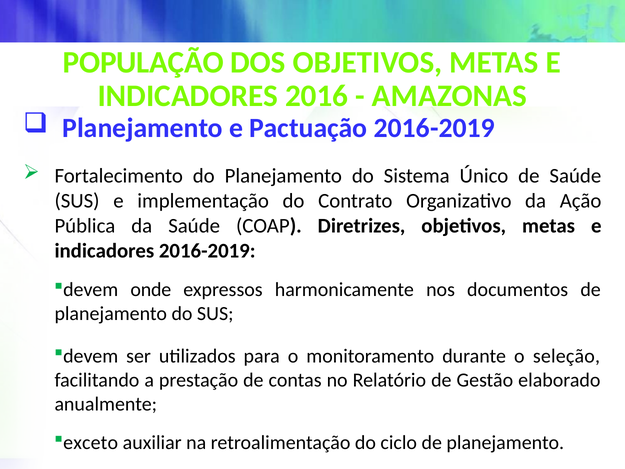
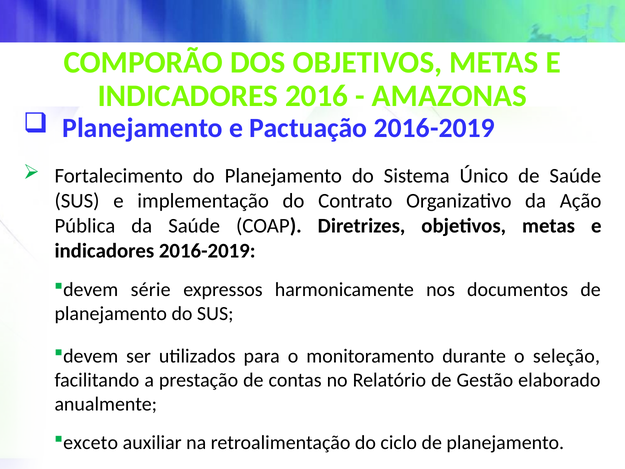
POPULAÇÃO: POPULAÇÃO -> COMPORÃO (143, 62)
onde: onde -> série (151, 290)
